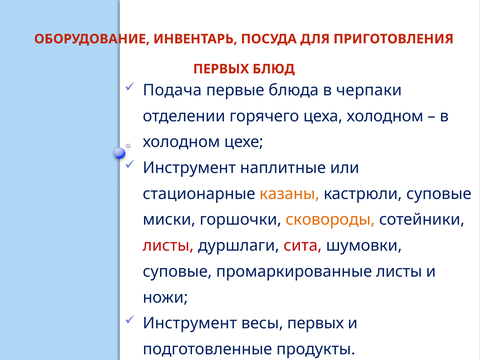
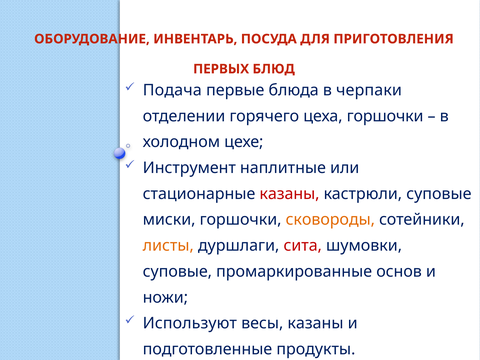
цеха холодном: холодном -> горшочки (385, 116)
казаны colour: orange -> red (290, 194)
листы colour: red -> orange (168, 246)
промаркированные листы: листы -> основ (399, 272)
Инструмент: Инструмент -> Используют (190, 323)
весы первых: первых -> казаны (315, 323)
